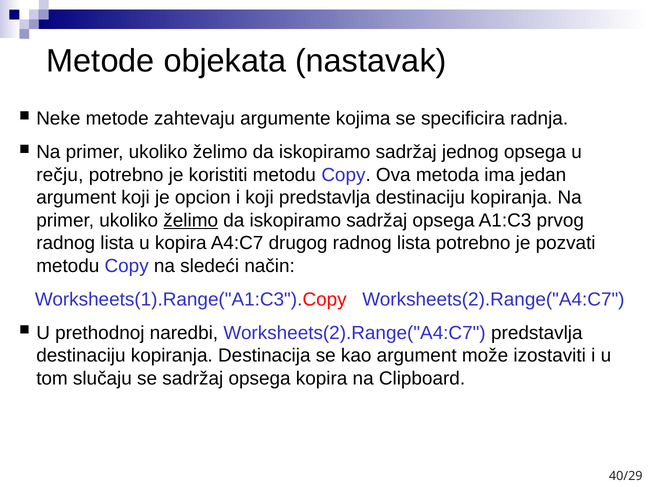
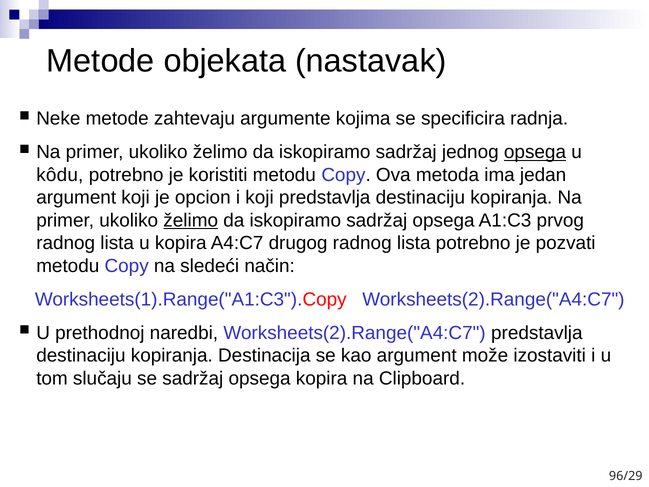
opsega underline: none -> present (535, 152)
rečju: rečju -> kôdu (60, 175)
40/29: 40/29 -> 96/29 (626, 476)
